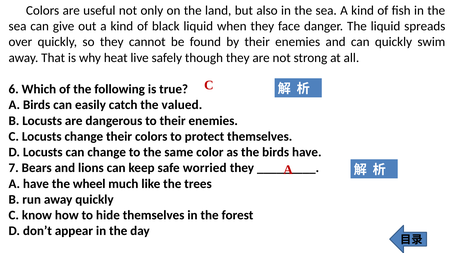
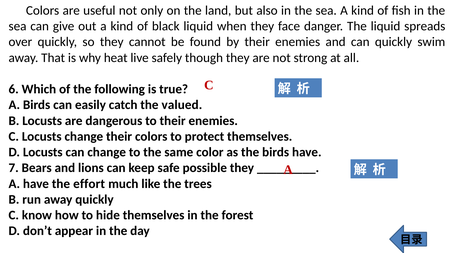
worried: worried -> possible (205, 168)
wheel: wheel -> effort (89, 183)
